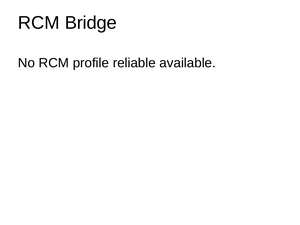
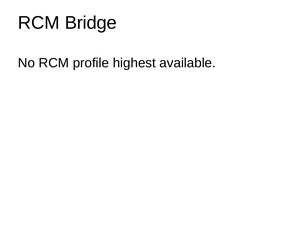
reliable: reliable -> highest (134, 63)
